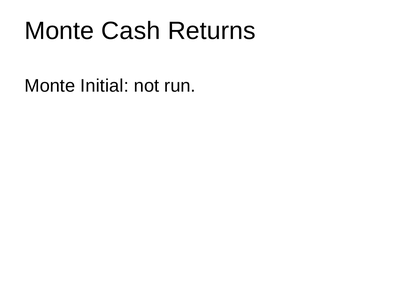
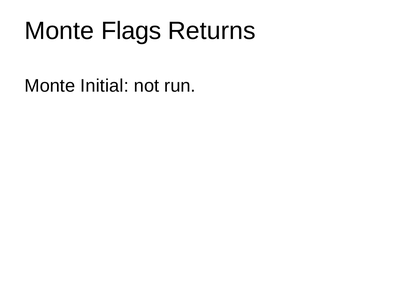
Cash: Cash -> Flags (131, 31)
